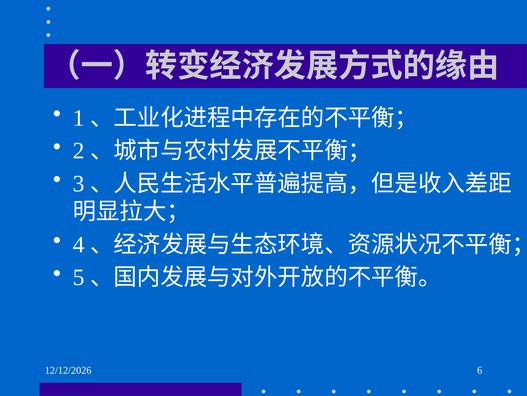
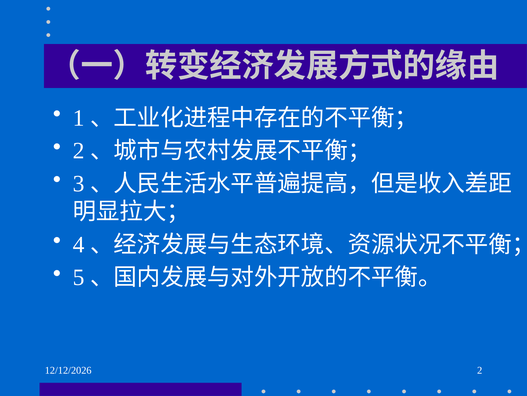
6: 6 -> 2 (480, 370)
